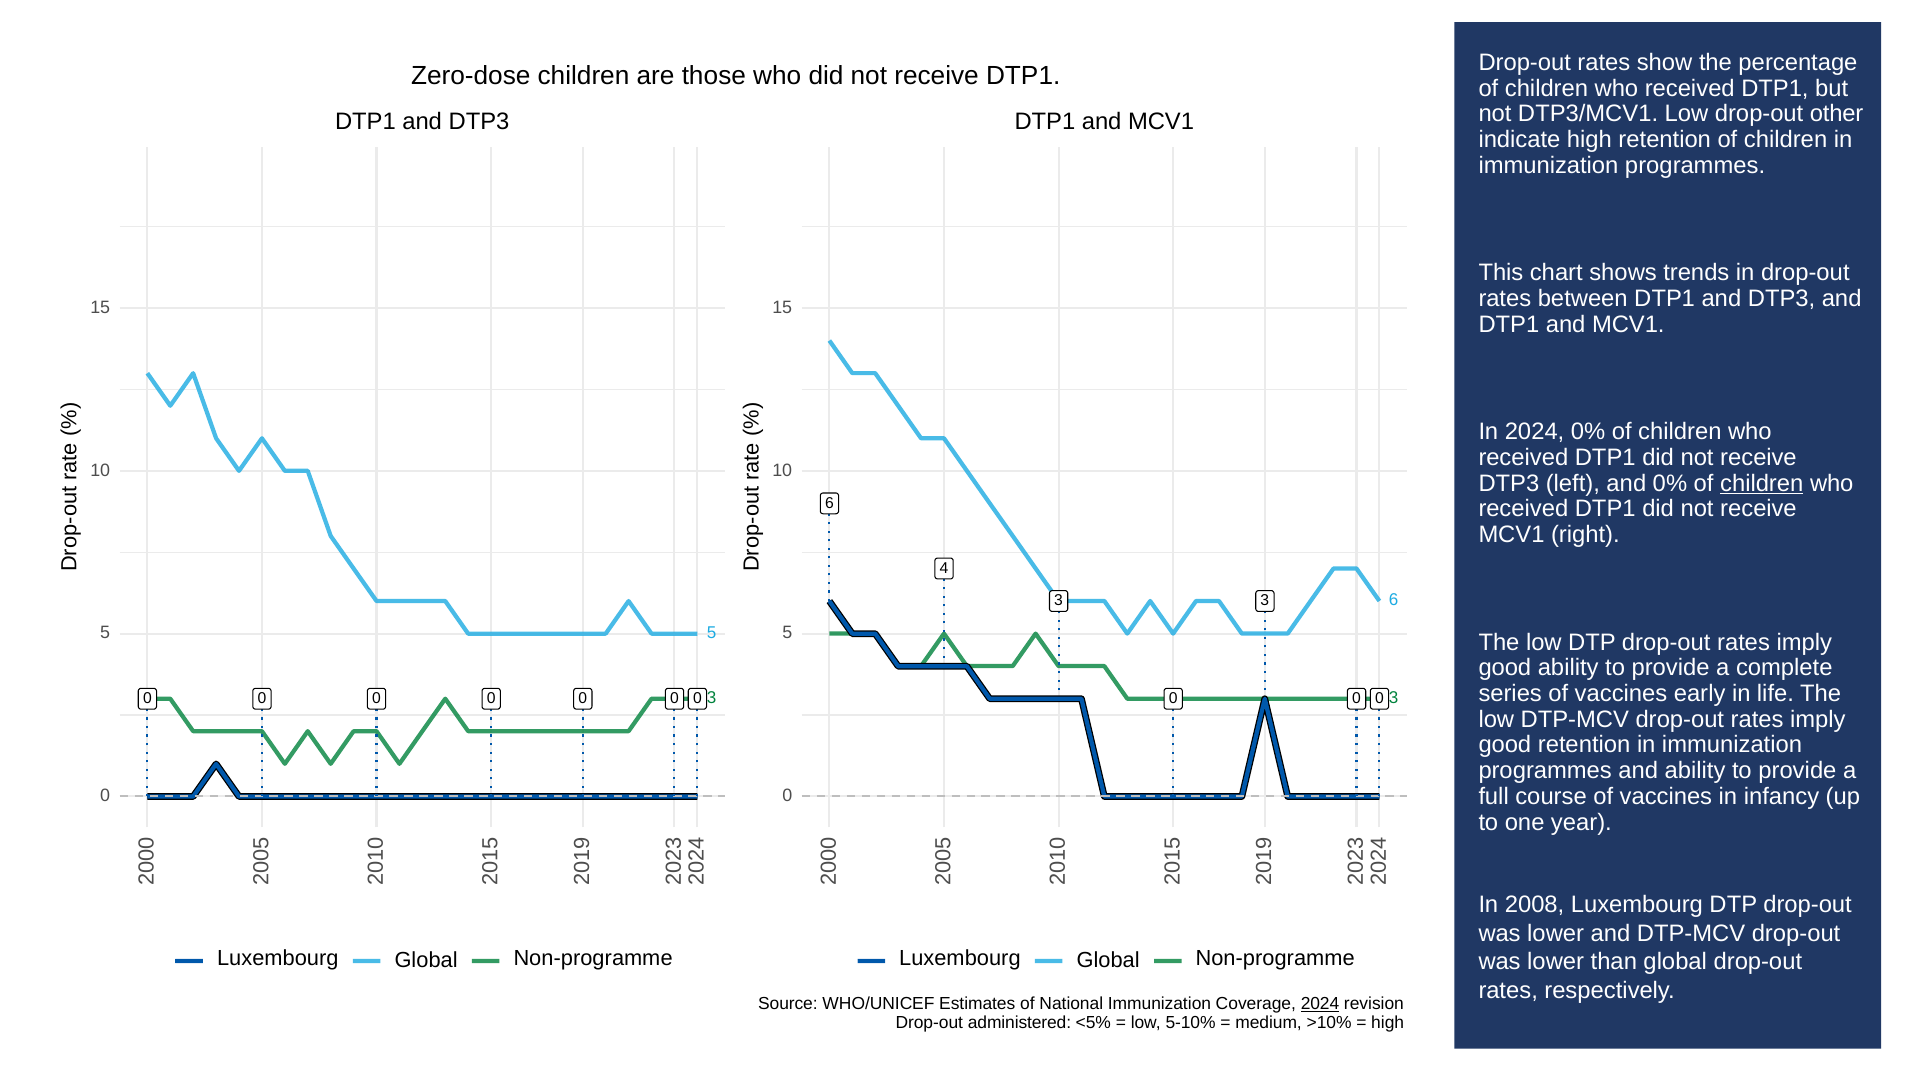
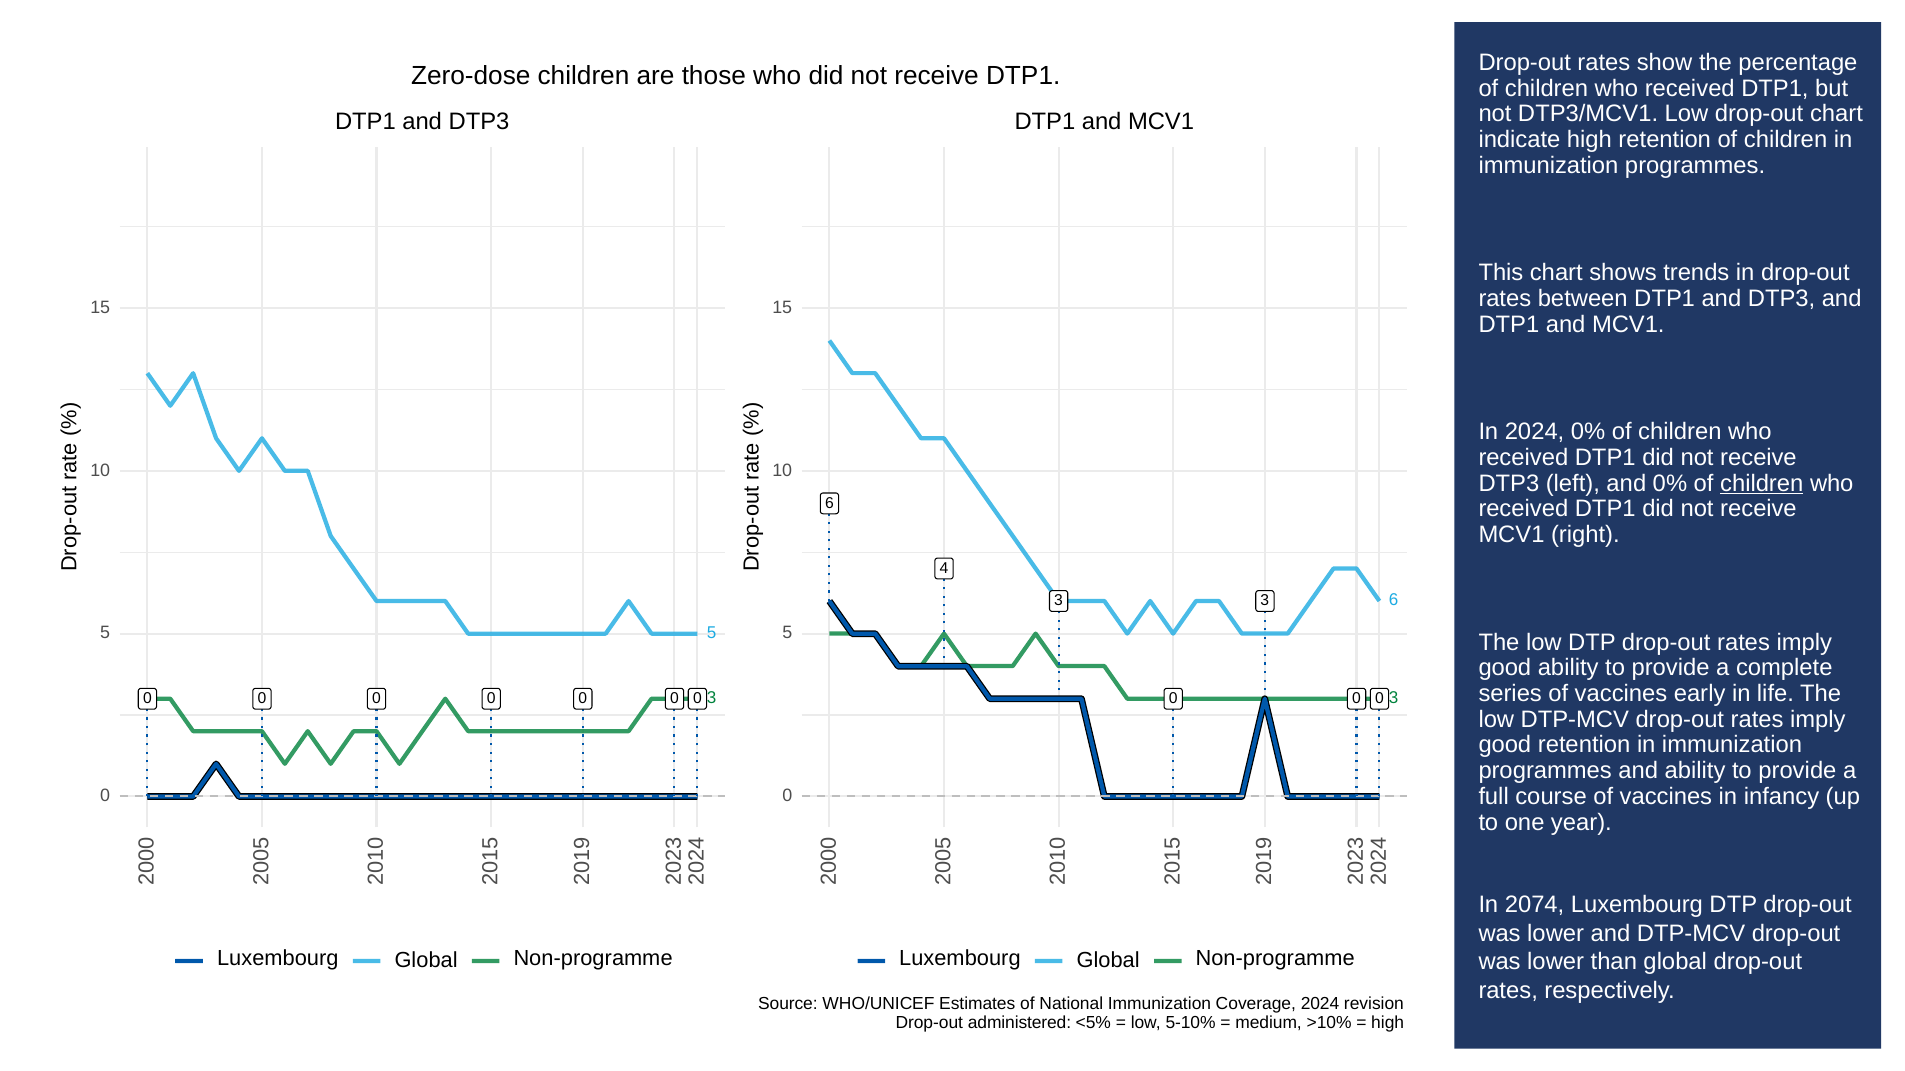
drop-out other: other -> chart (1836, 114)
2008: 2008 -> 2074 (1535, 905)
2024 underline: present -> none (1320, 1004)
